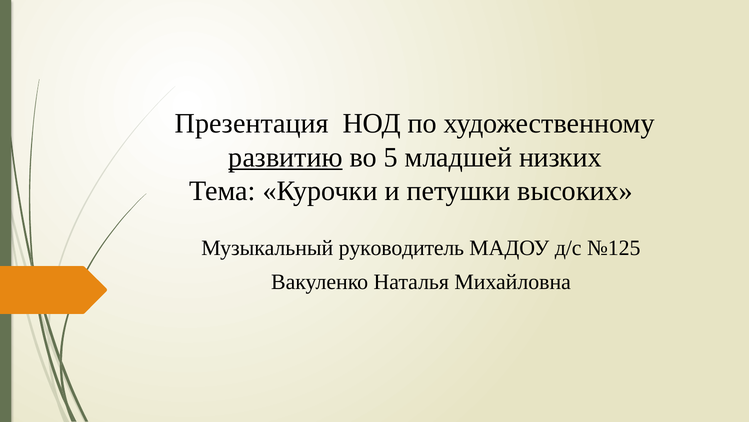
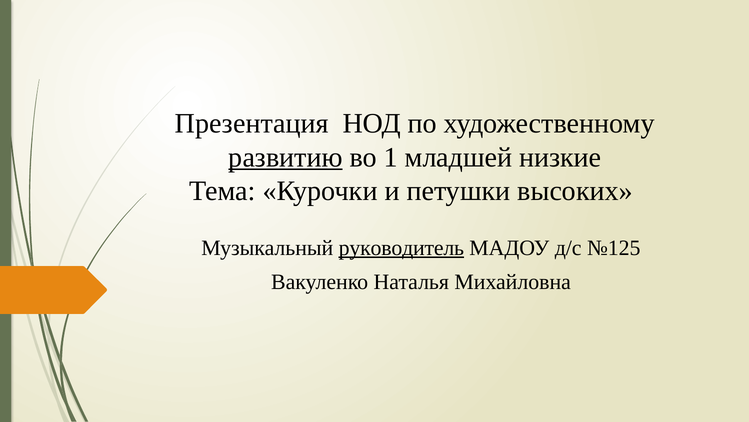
5: 5 -> 1 (391, 157)
низких: низких -> низкие (560, 157)
руководитель underline: none -> present (401, 247)
